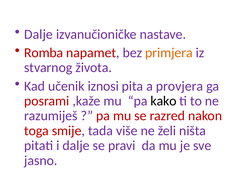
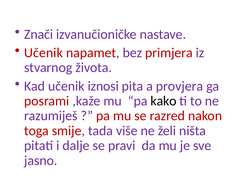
Dalje: Dalje -> Znači (39, 34)
Romba: Romba -> Učenik (44, 53)
primjera colour: orange -> red (169, 53)
